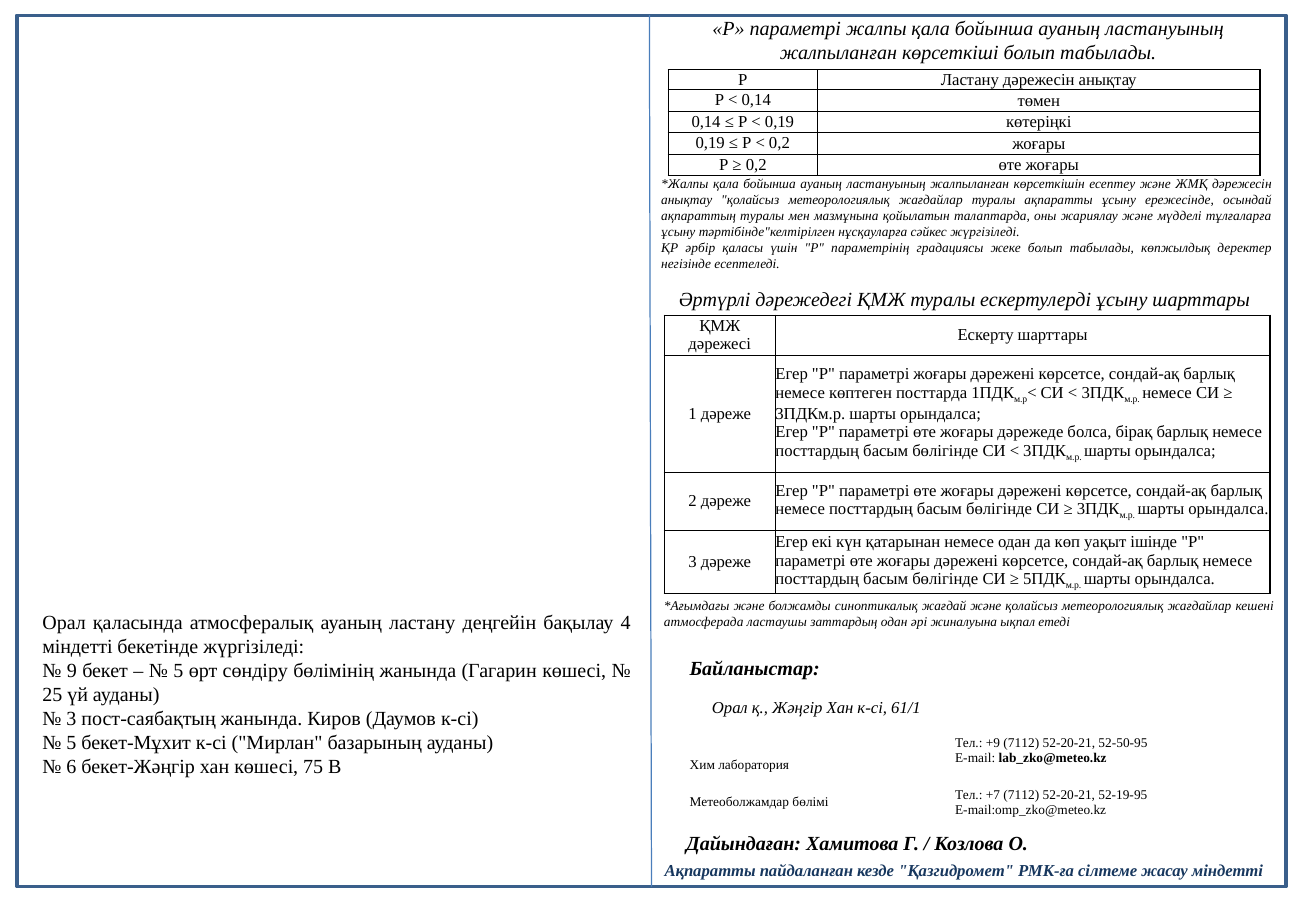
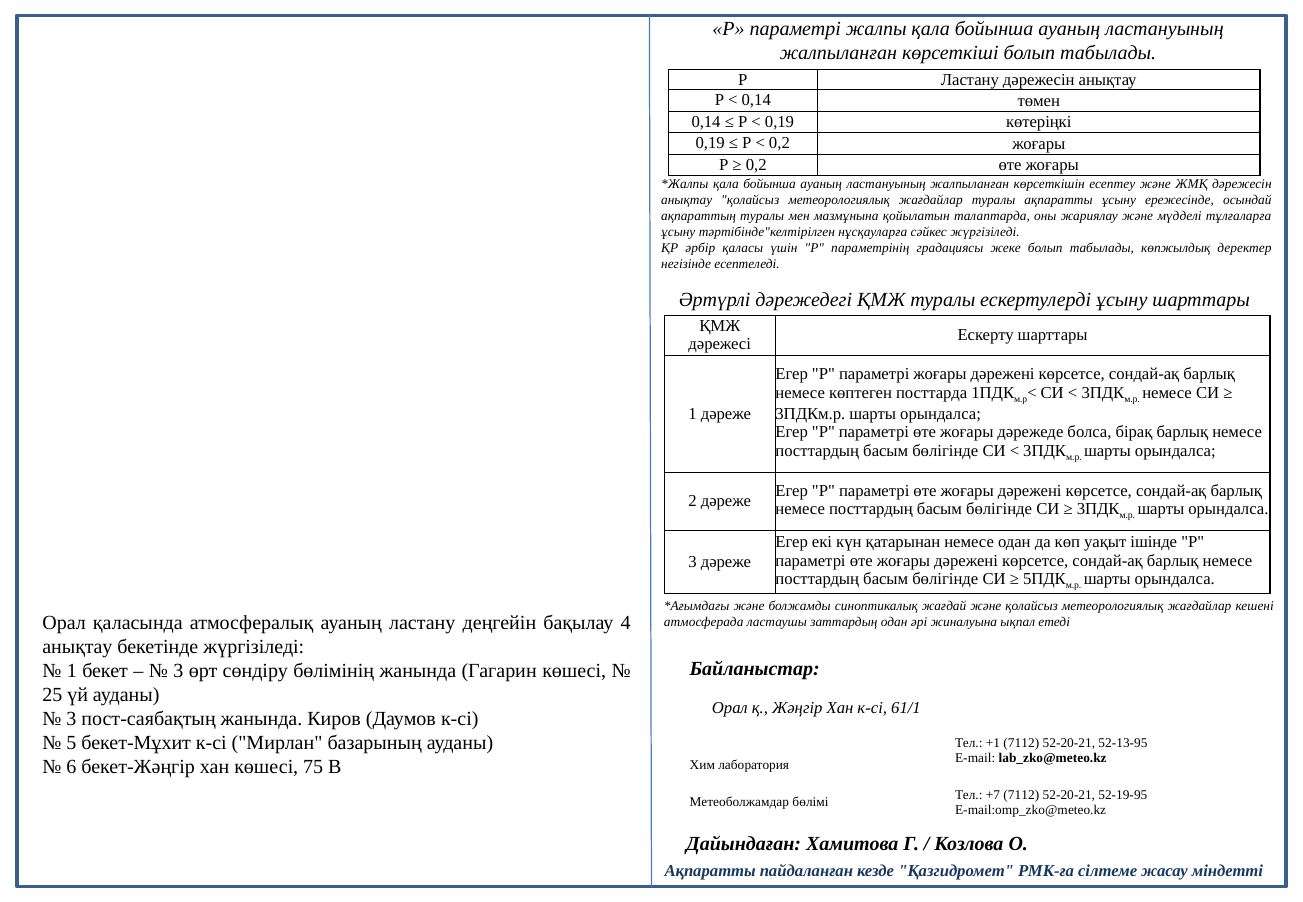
міндетті: міндетті -> анықтау (77, 647)
9: 9 -> 1 (72, 671)
5: 5 -> 3 (178, 671)
+9: +9 -> +1 (993, 743)
52-50-95: 52-50-95 -> 52-13-95 (1123, 743)
